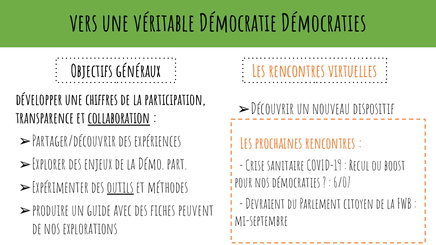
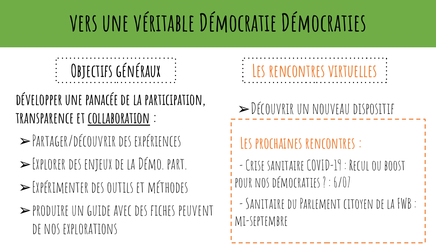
chiffres: chiffres -> panacée (102, 100)
outils underline: present -> none (120, 188)
Devraient: Devraient -> Sanitaire (265, 204)
